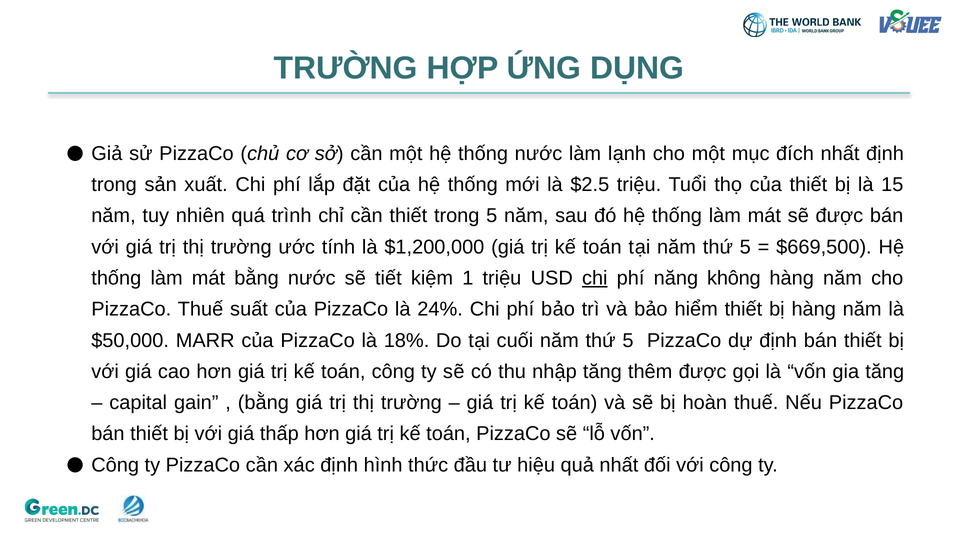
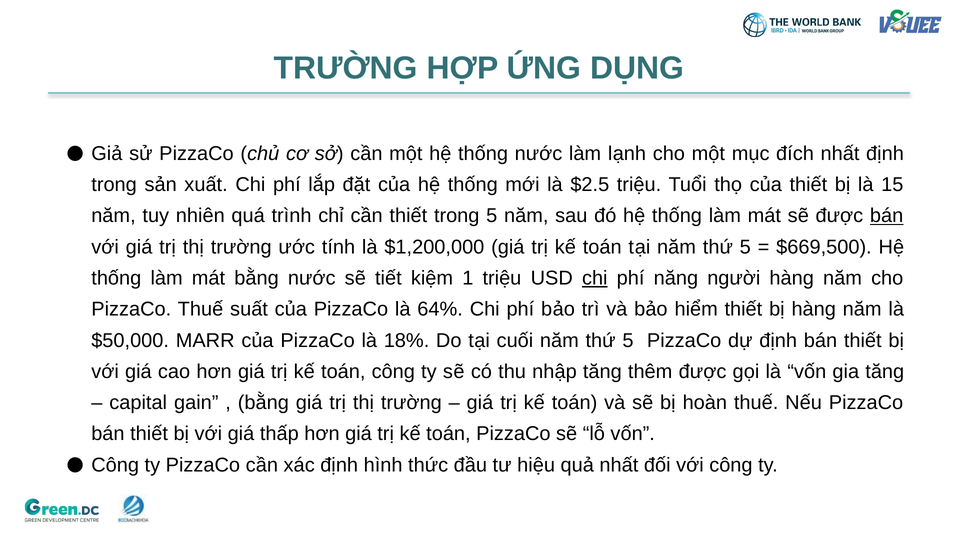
bán underline: none -> present (887, 216)
không: không -> người (734, 278)
24%: 24% -> 64% (440, 309)
